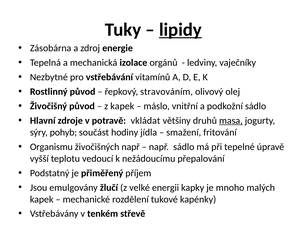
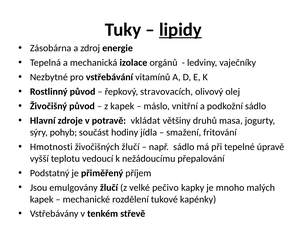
stravováním: stravováním -> stravovacích (167, 92)
masa underline: present -> none (231, 121)
Organismu: Organismu -> Hmotnosti (51, 147)
živočišných např: např -> žlučí (131, 147)
energii: energii -> pečivo (165, 188)
